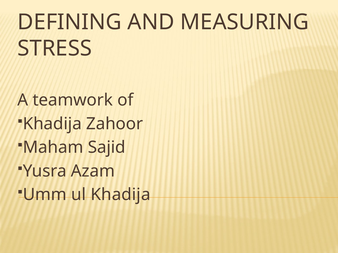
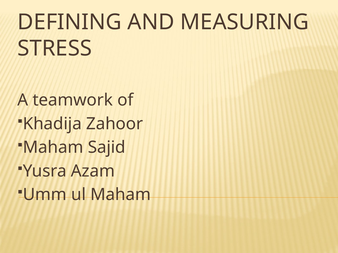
ul Khadija: Khadija -> Maham (121, 195)
